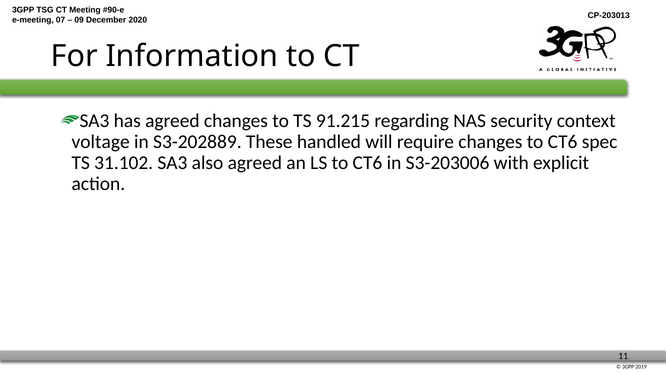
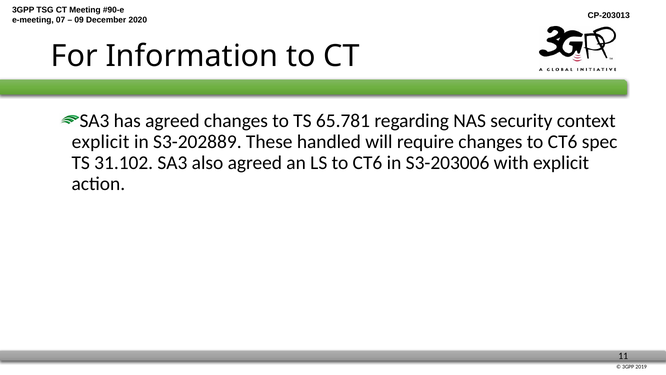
91.215: 91.215 -> 65.781 (343, 121)
voltage: voltage -> explicit (101, 142)
